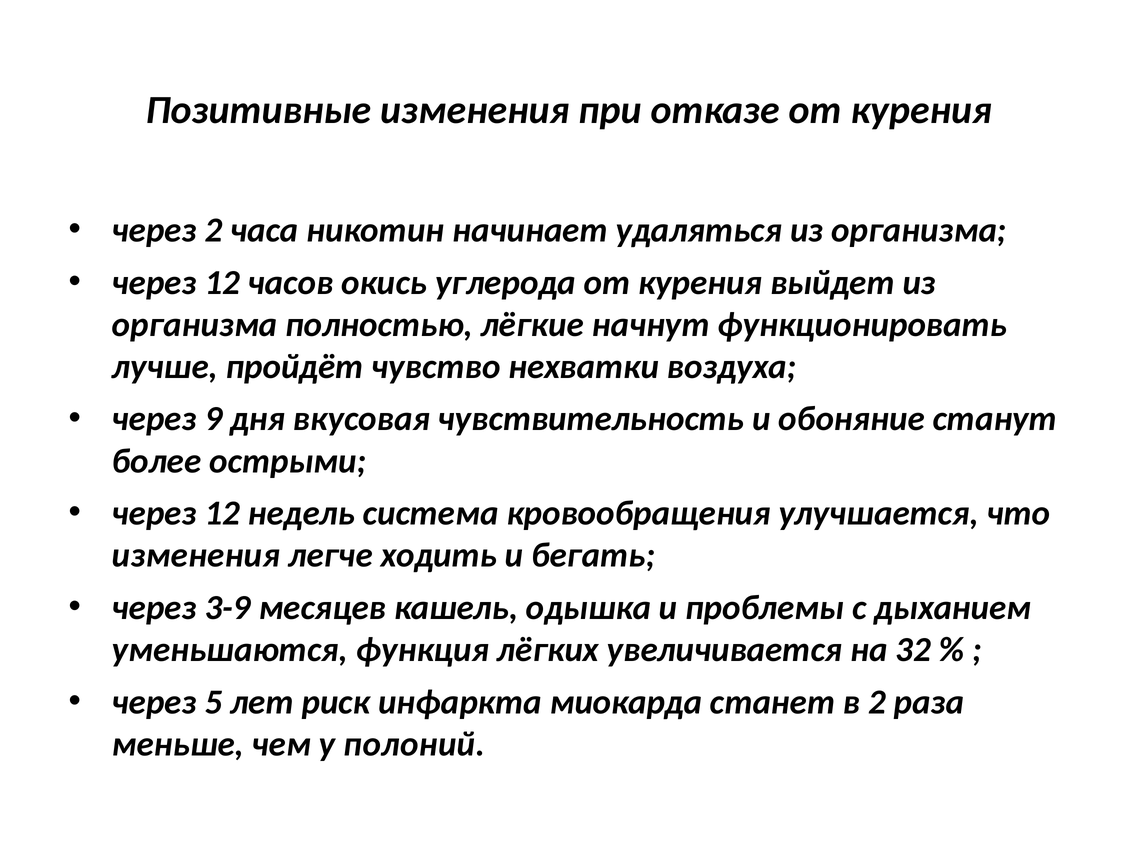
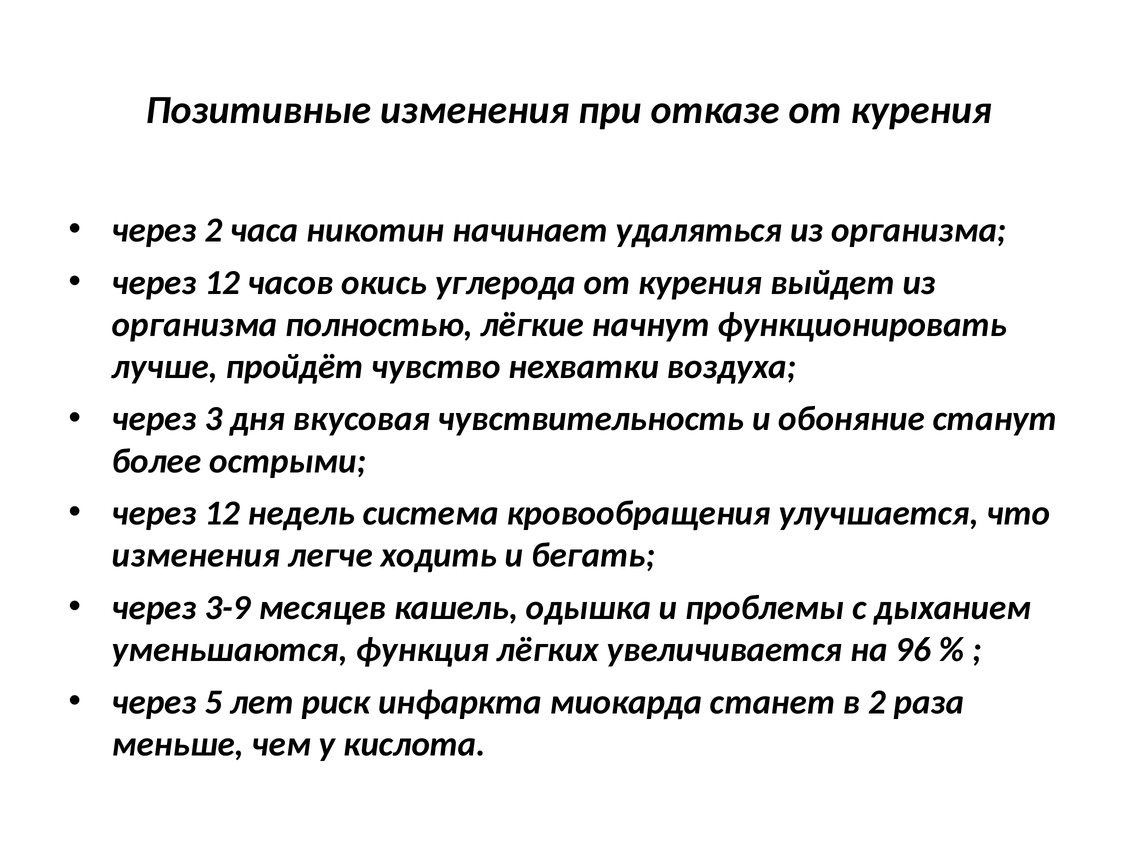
9: 9 -> 3 (213, 419)
32: 32 -> 96 (913, 649)
полоний: полоний -> кислота (415, 743)
